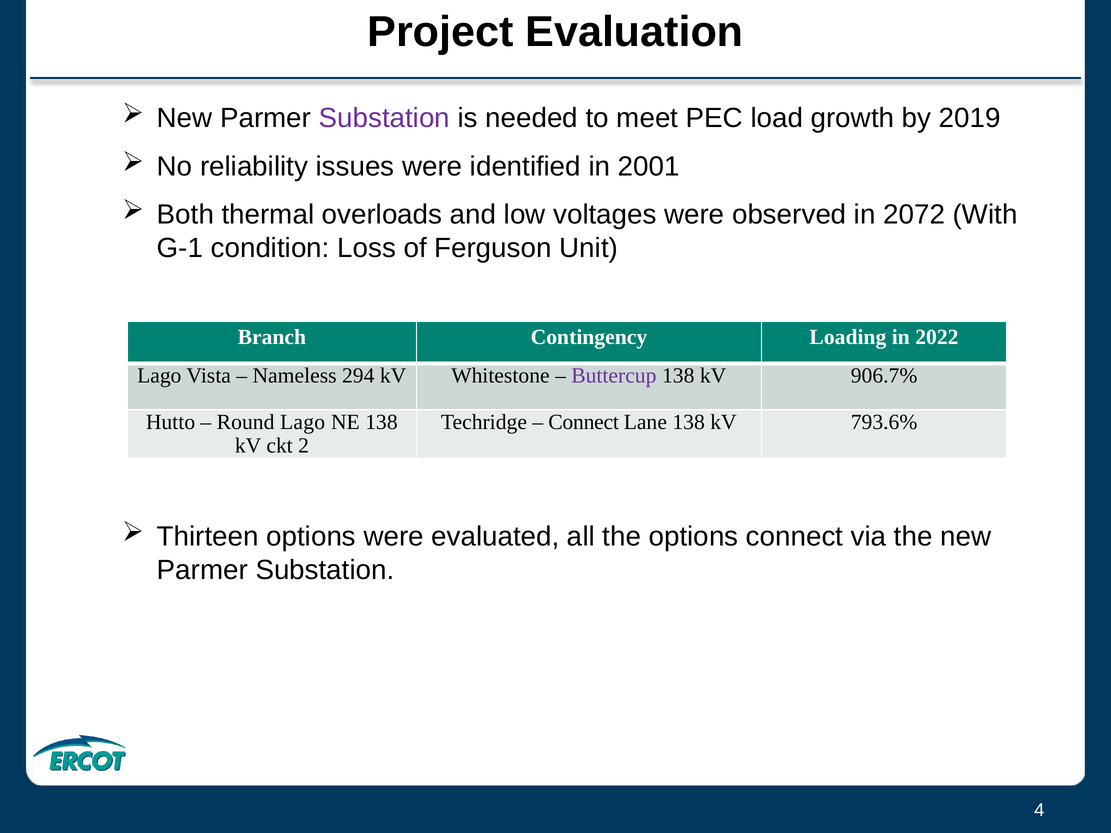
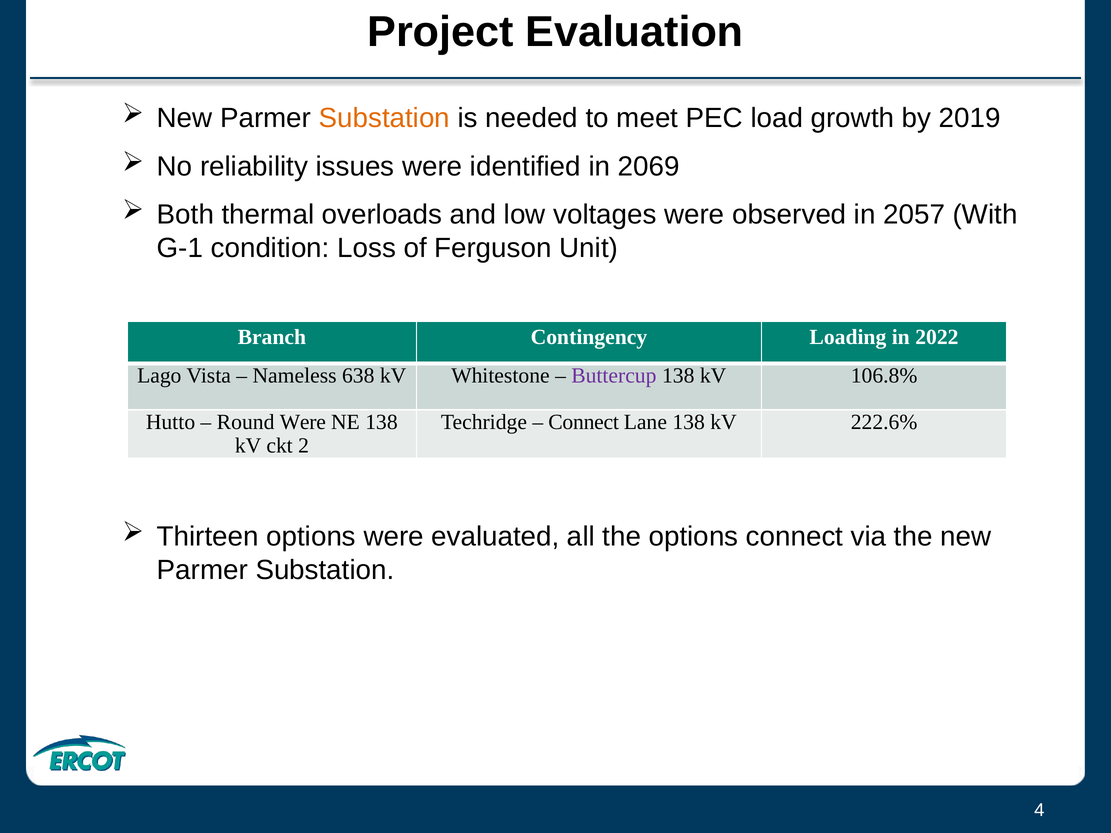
Substation colour: purple -> orange (384, 118)
2001: 2001 -> 2069 (649, 166)
2072: 2072 -> 2057 (914, 215)
294: 294 -> 638 (358, 376)
906.7%: 906.7% -> 106.8% (884, 376)
Round Lago: Lago -> Were (303, 422)
793.6%: 793.6% -> 222.6% (884, 422)
